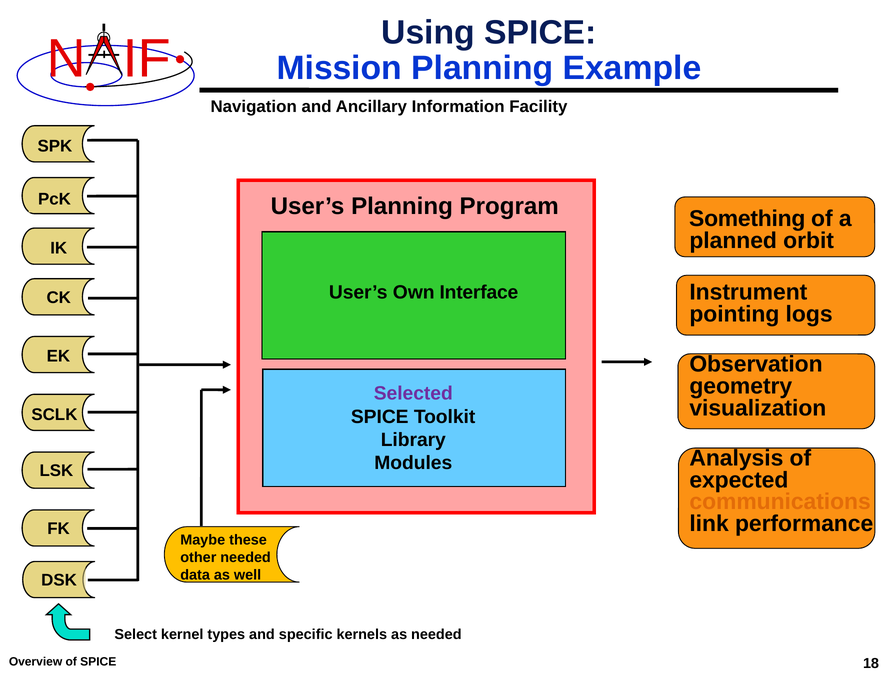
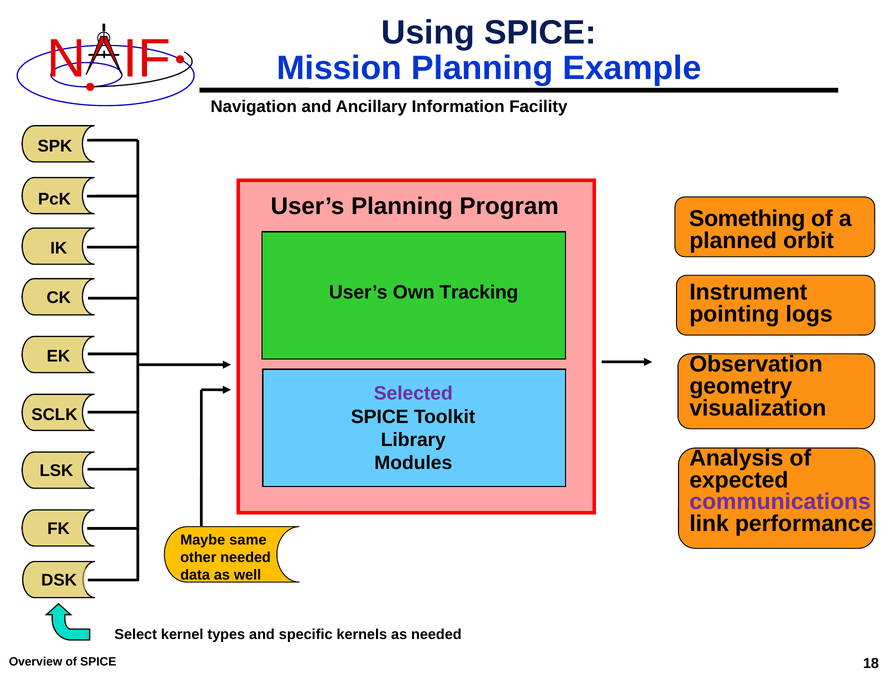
Interface: Interface -> Tracking (479, 293)
communications colour: orange -> purple (780, 502)
these: these -> same (248, 540)
